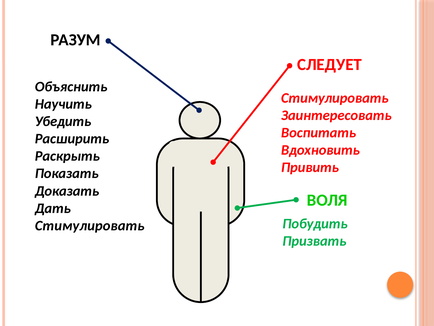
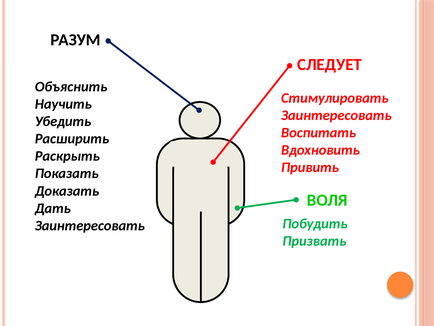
Стимулировать: Стимулировать -> Заинтересовать (90, 225)
